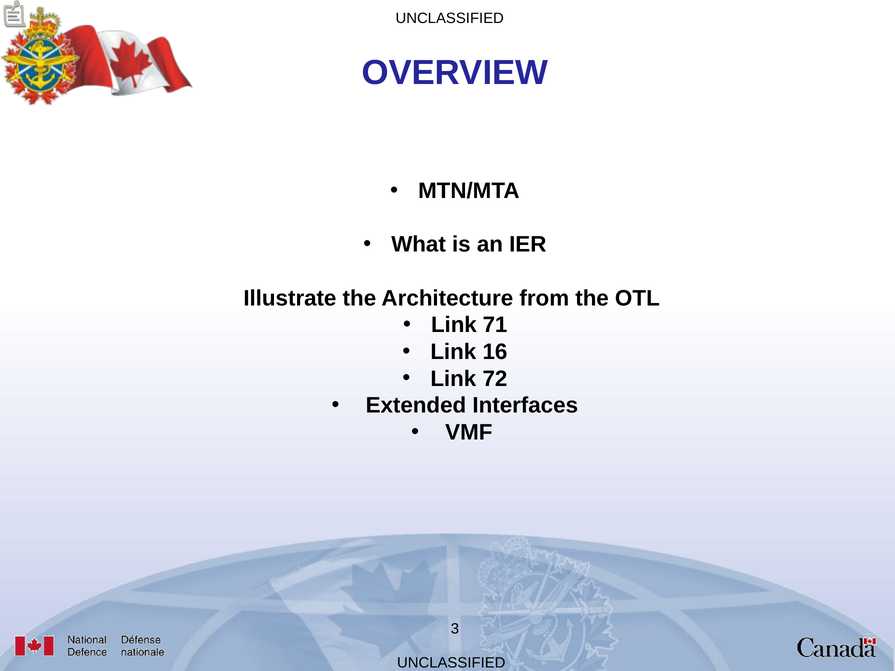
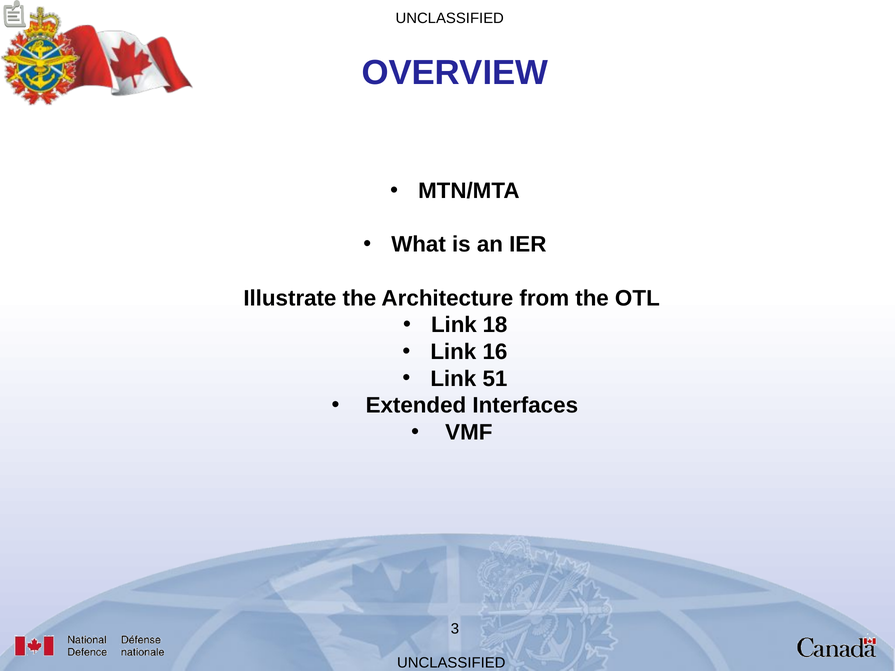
71: 71 -> 18 (495, 325)
72: 72 -> 51 (495, 379)
